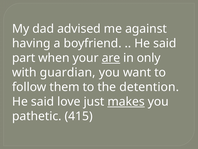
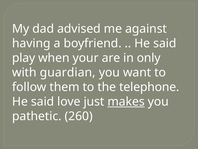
part: part -> play (24, 58)
are underline: present -> none (111, 58)
detention: detention -> telephone (149, 87)
415: 415 -> 260 (79, 116)
